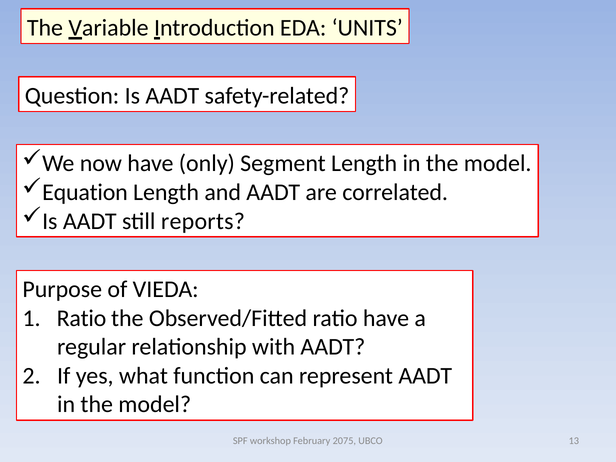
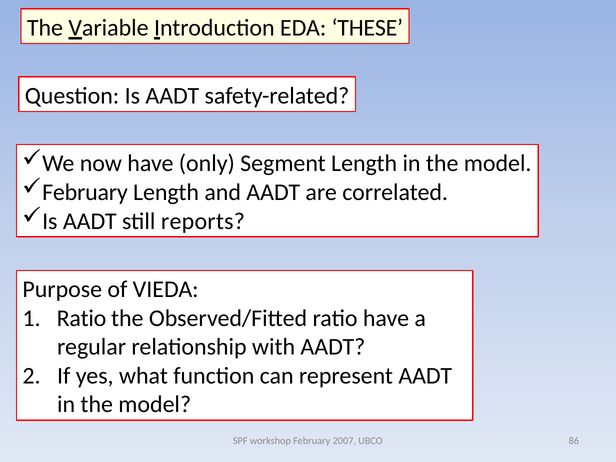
UNITS: UNITS -> THESE (367, 28)
Equation: Equation -> February (85, 192)
2075: 2075 -> 2007 (344, 441)
13: 13 -> 86 (574, 441)
